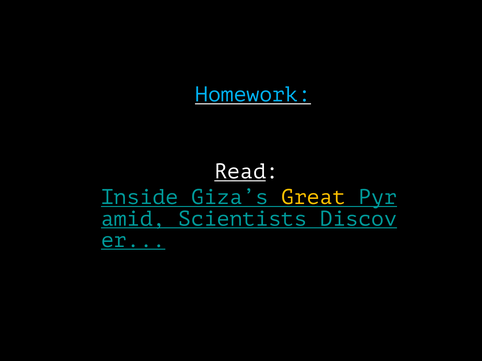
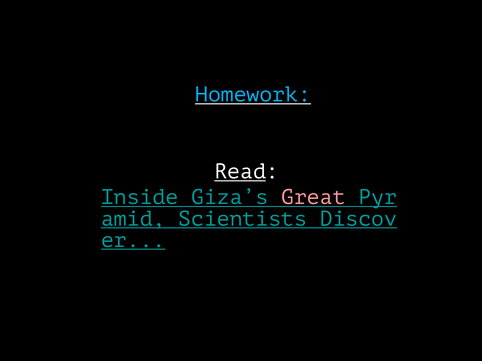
Great colour: yellow -> pink (313, 197)
